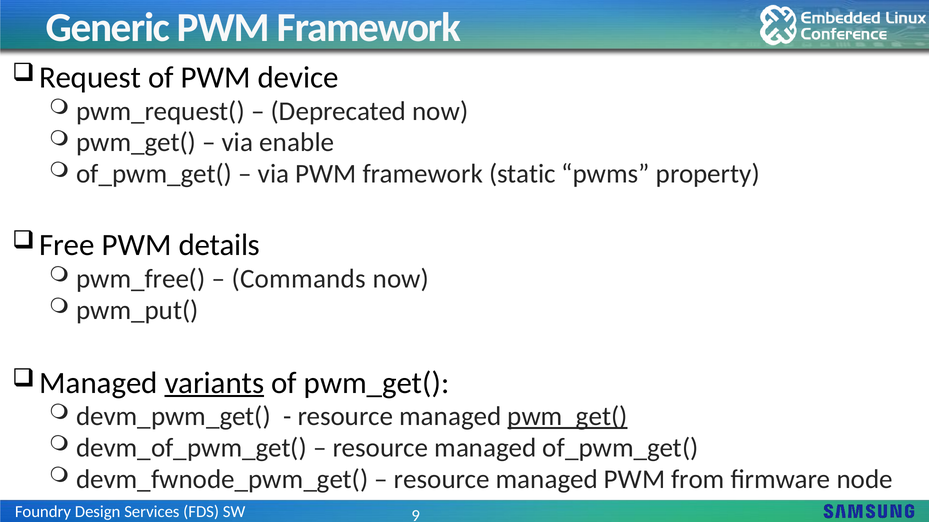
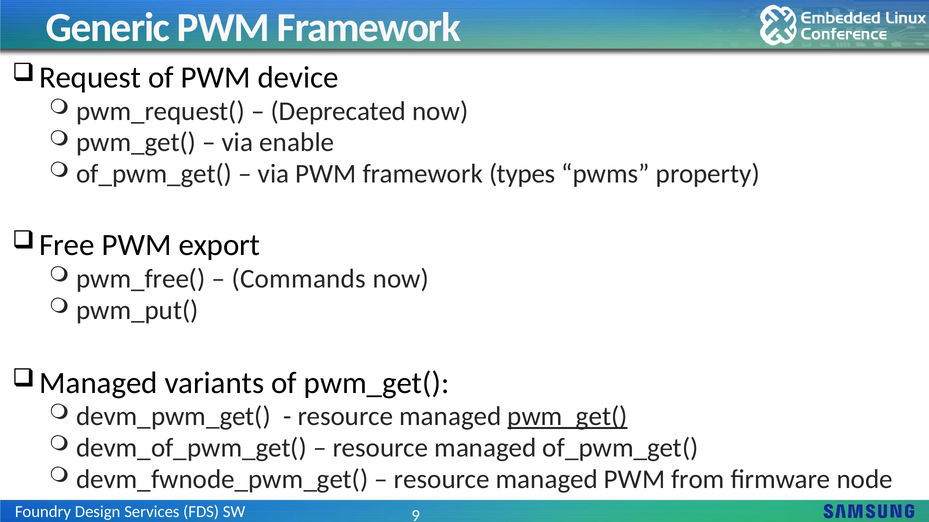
static: static -> types (522, 174)
details: details -> export (219, 245)
variants underline: present -> none (214, 383)
